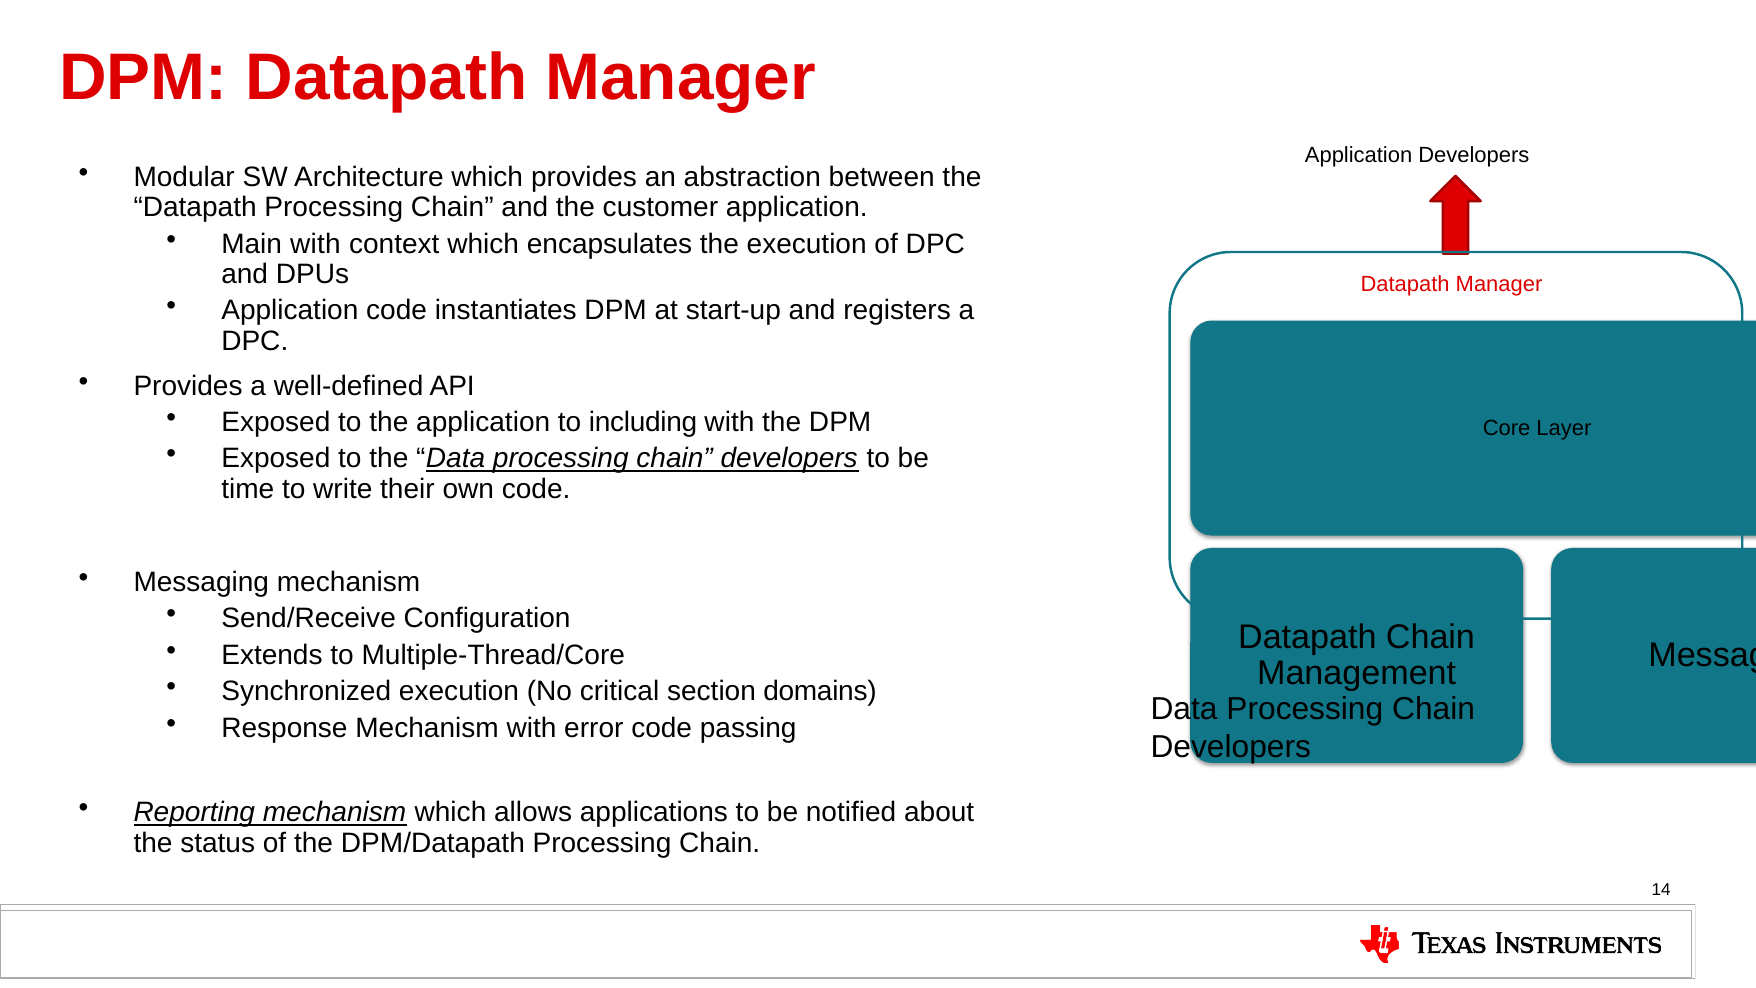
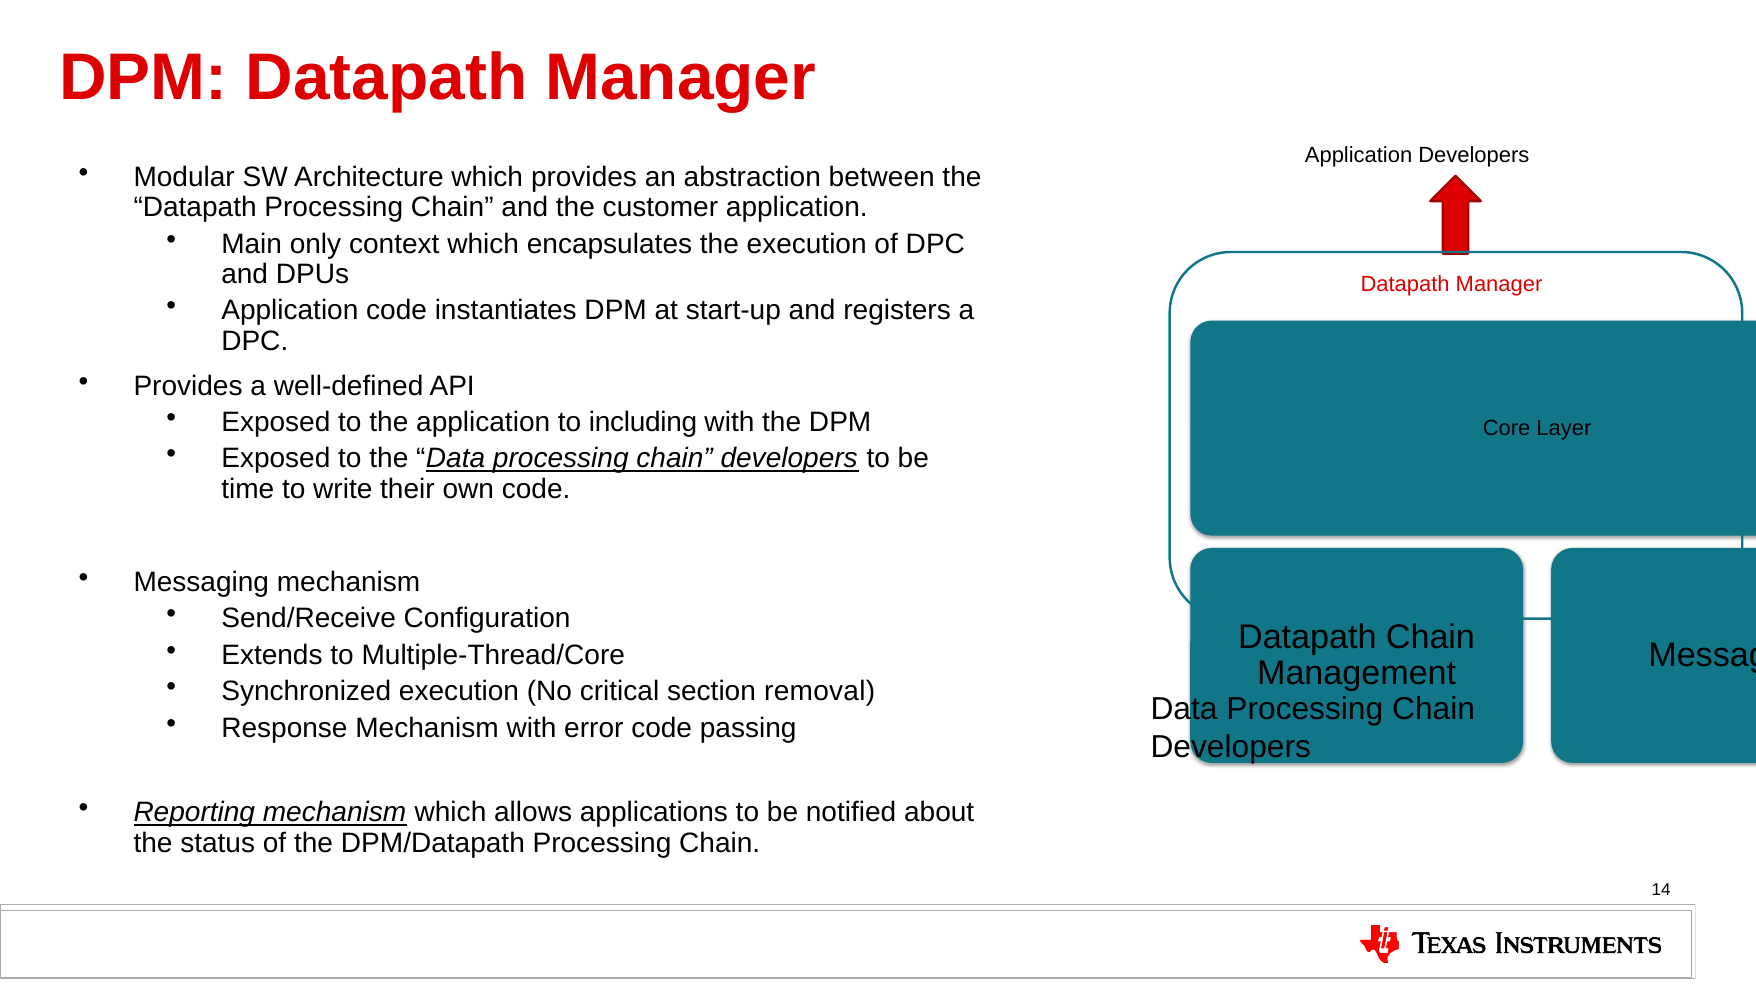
Main with: with -> only (316, 244)
domains: domains -> removal (820, 692)
